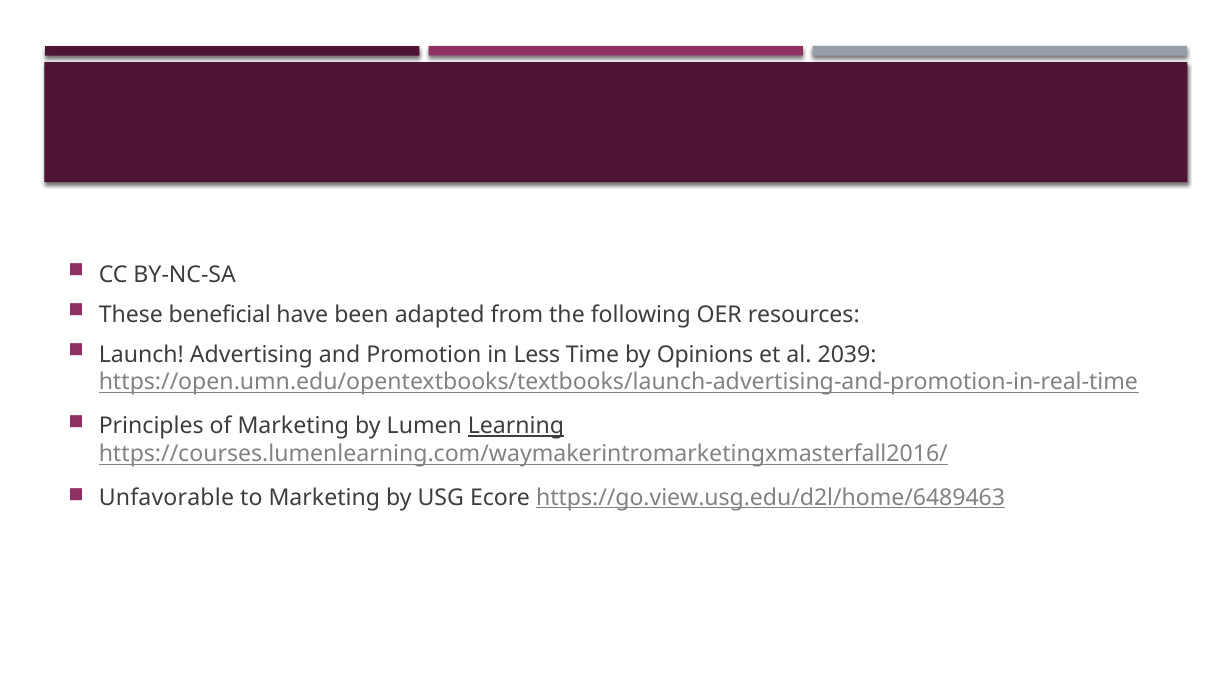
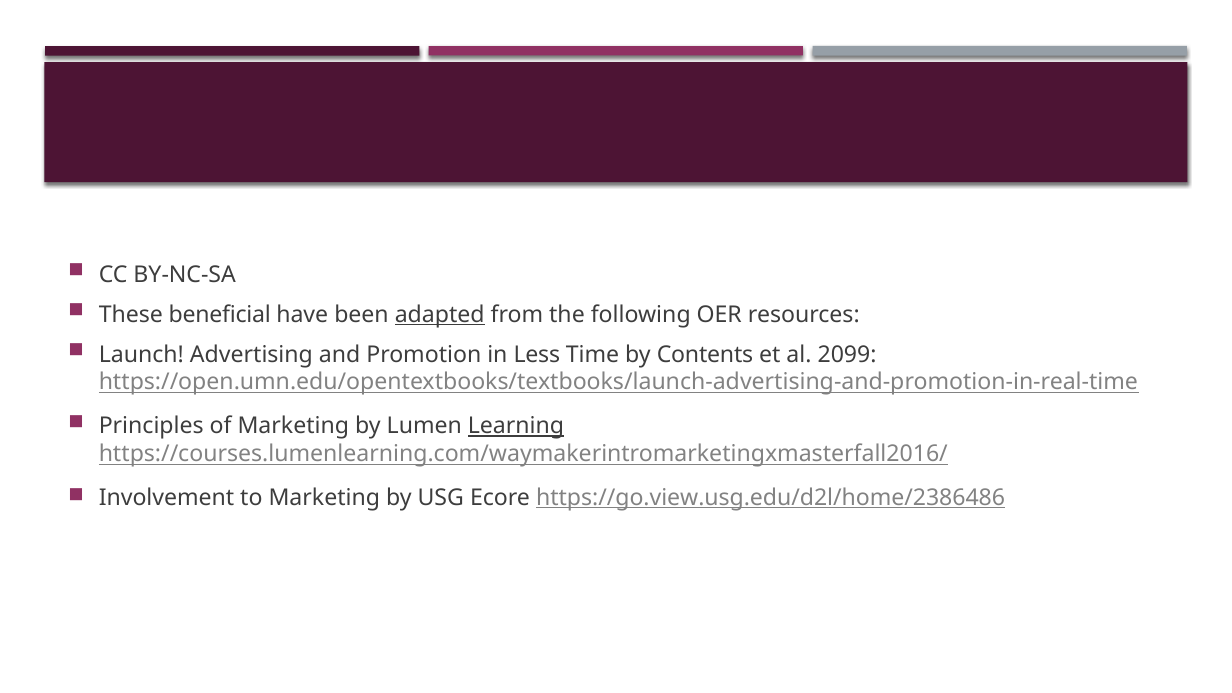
adapted underline: none -> present (440, 314)
Opinions: Opinions -> Contents (705, 354)
2039: 2039 -> 2099 (847, 354)
Unfavorable: Unfavorable -> Involvement (167, 497)
https://go.view.usg.edu/d2l/home/6489463: https://go.view.usg.edu/d2l/home/6489463 -> https://go.view.usg.edu/d2l/home/2386486 (771, 497)
